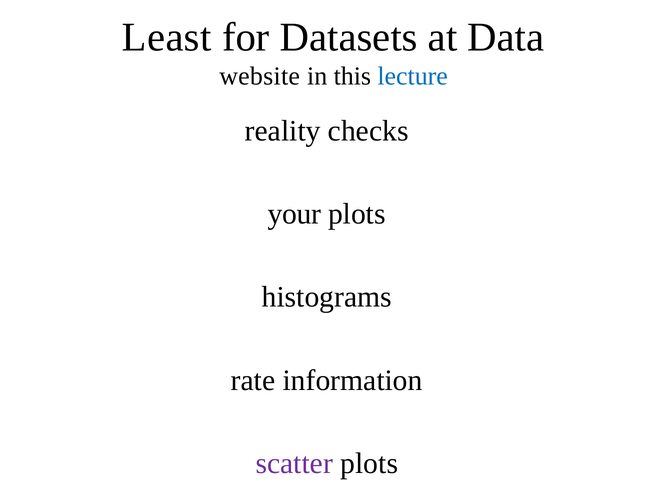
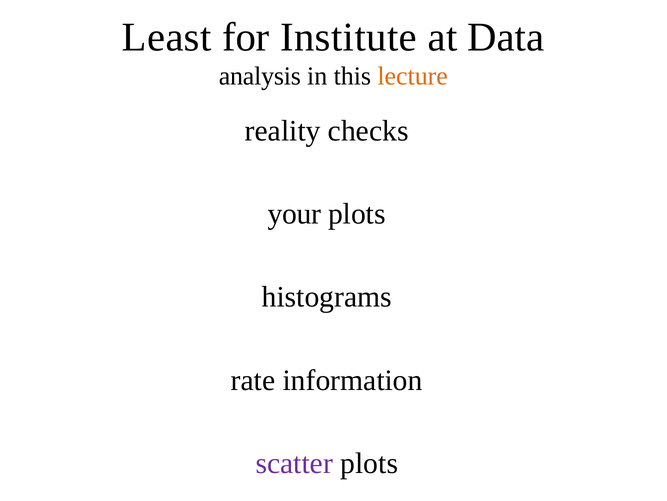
Datasets: Datasets -> Institute (349, 37)
website: website -> analysis (260, 76)
lecture colour: blue -> orange (413, 76)
